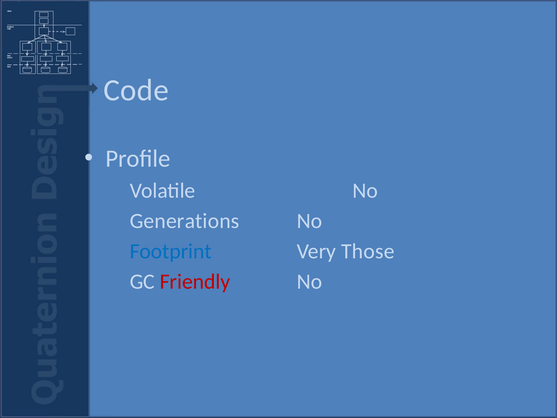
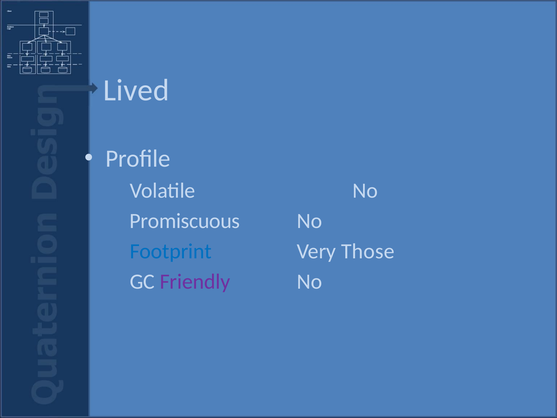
Code: Code -> Lived (136, 90)
Generations: Generations -> Promiscuous (185, 221)
Friendly colour: red -> purple (195, 281)
